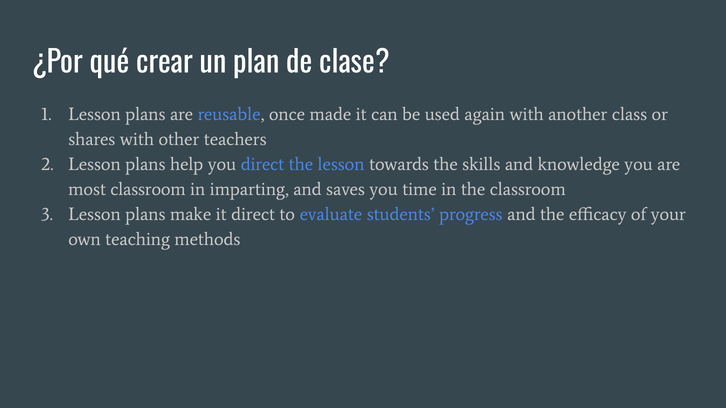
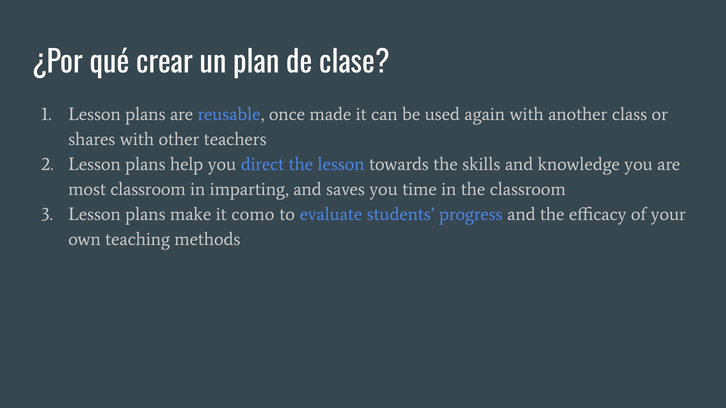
it direct: direct -> como (253, 214)
